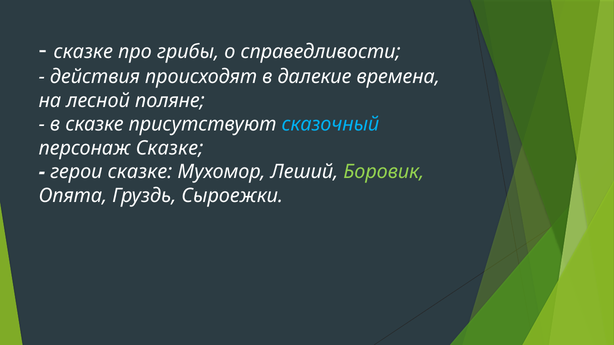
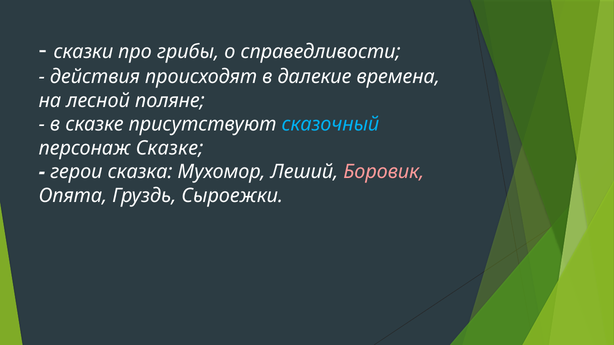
сказке: сказке -> сказки (83, 52)
герои сказке: сказке -> сказка (140, 172)
Боровик colour: light green -> pink (384, 172)
